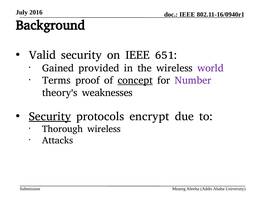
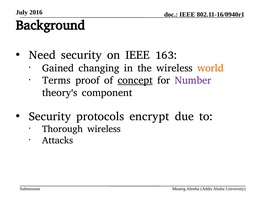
Valid: Valid -> Need (42, 55)
651: 651 -> 163 (166, 55)
provided: provided -> changing (99, 68)
world colour: purple -> orange (210, 68)
weaknesses: weaknesses -> component (107, 93)
Security underline: present -> none (50, 117)
